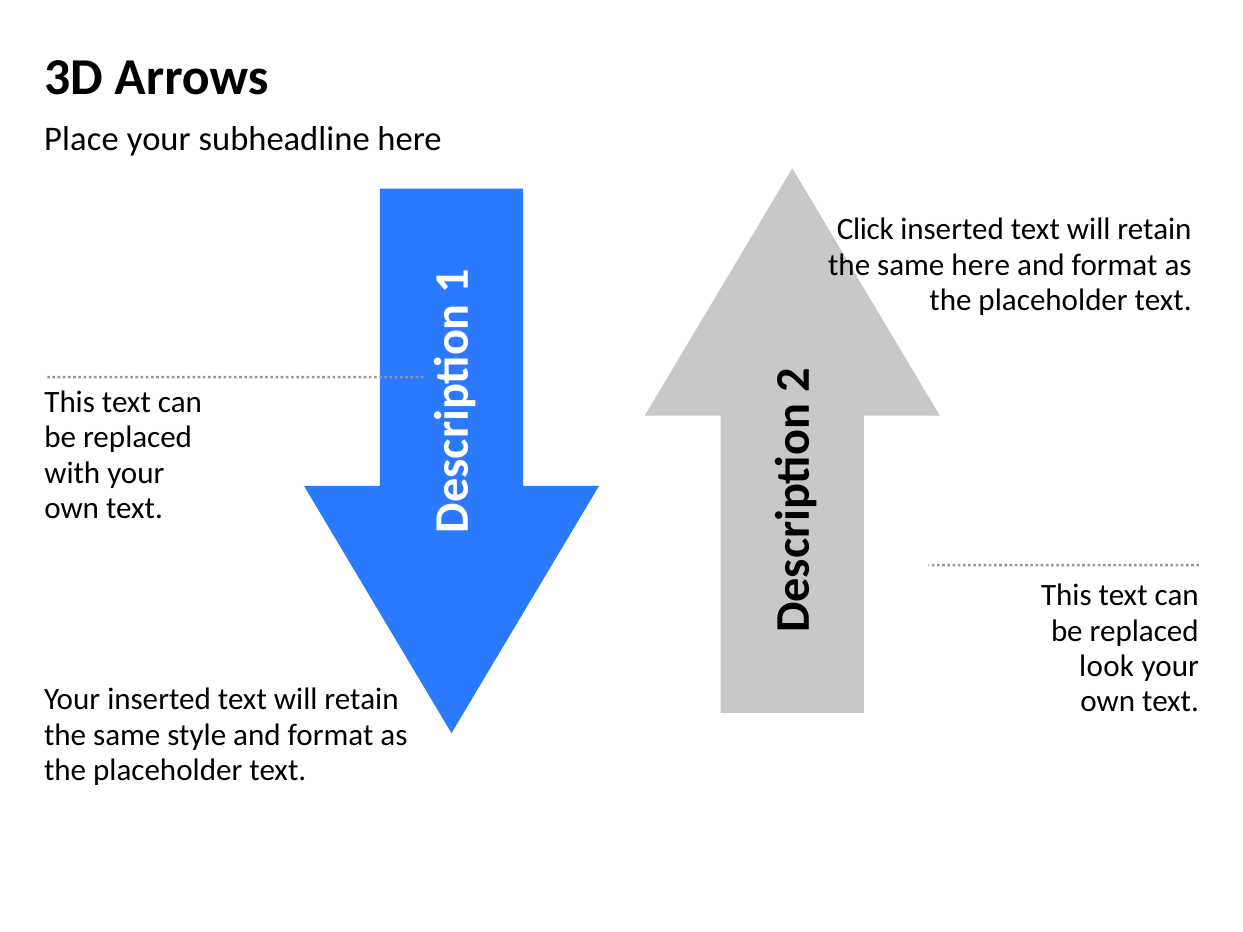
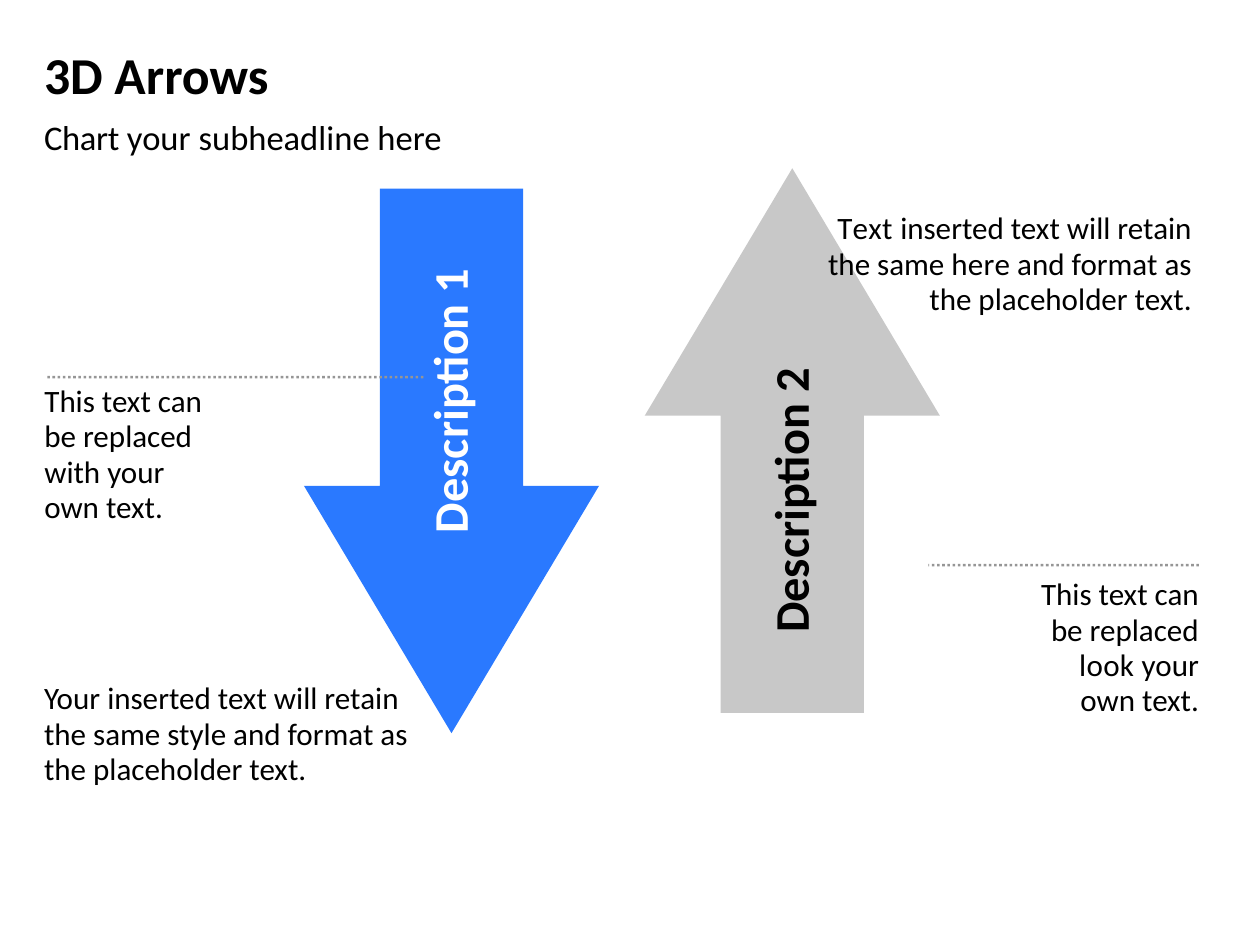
Place: Place -> Chart (82, 139)
Click: Click -> Text (865, 230)
